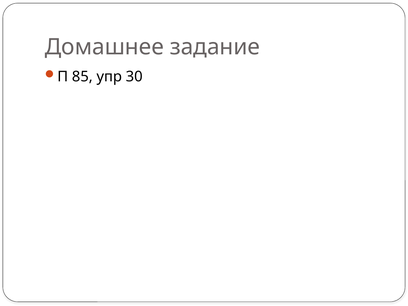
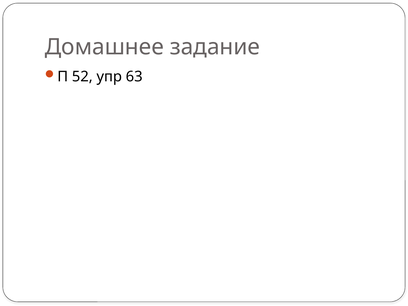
85: 85 -> 52 (82, 76)
30: 30 -> 63 (134, 76)
